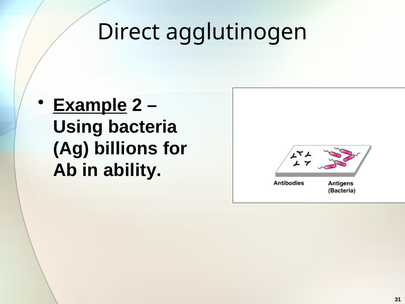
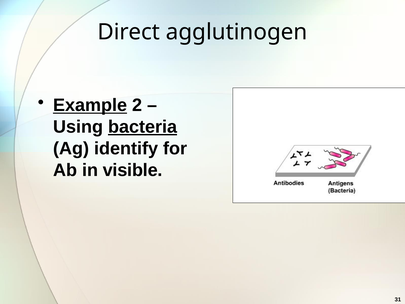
bacteria underline: none -> present (143, 127)
billions: billions -> identify (126, 148)
ability: ability -> visible (133, 170)
